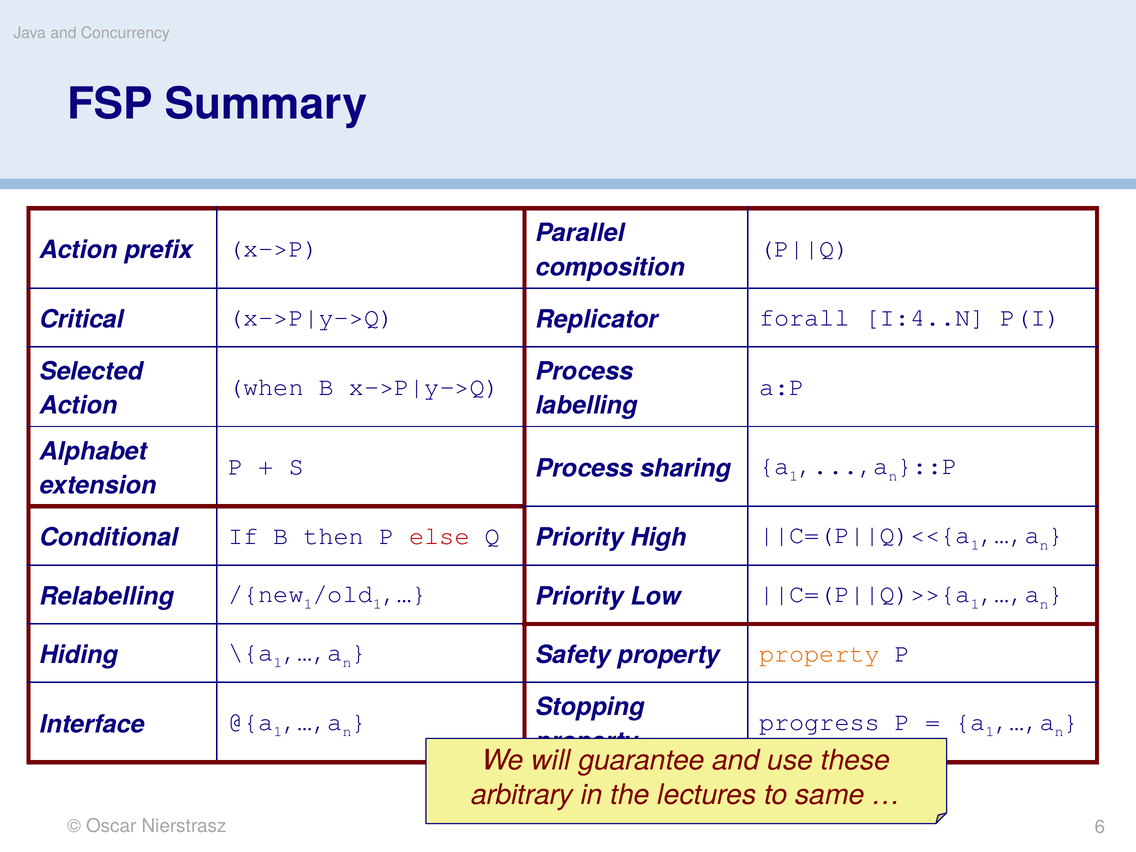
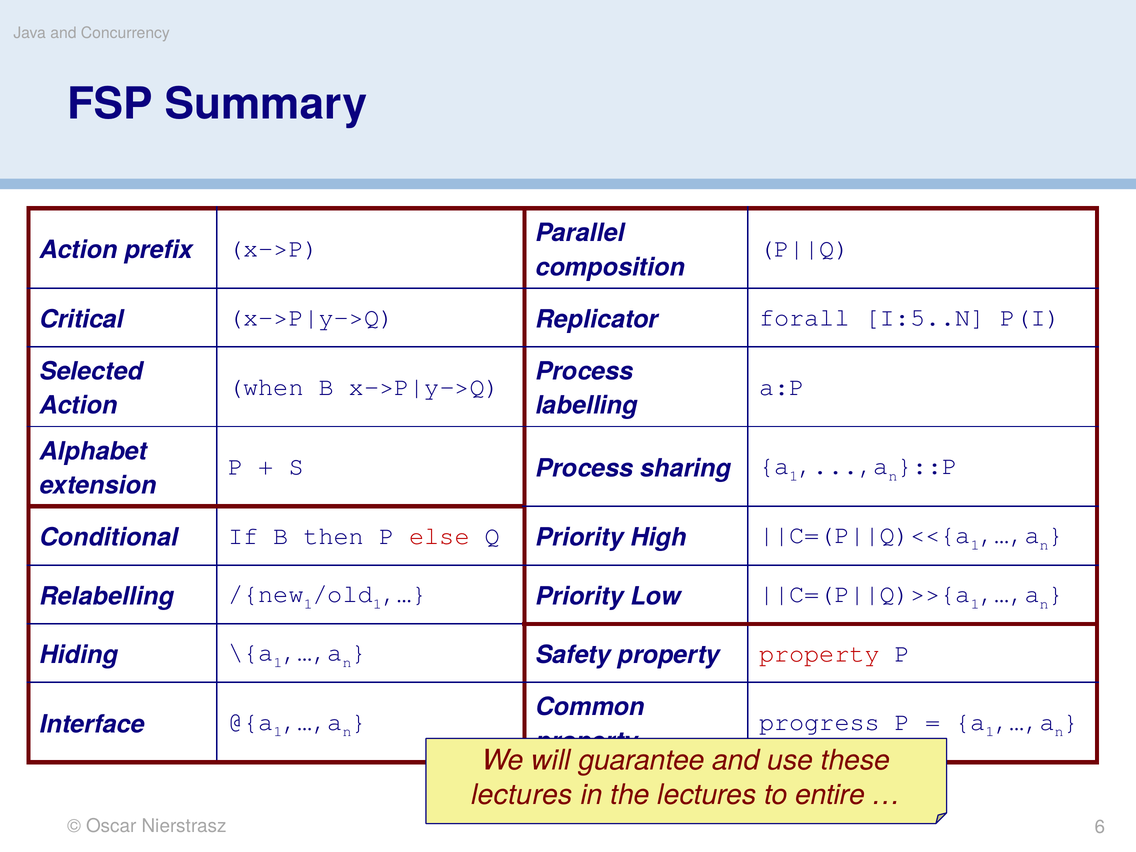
I:4..N: I:4..N -> I:5..N (925, 318)
property colour: orange -> red (820, 653)
Stopping: Stopping -> Common (590, 707)
arbitrary: arbitrary -> lectures (522, 795)
same: same -> entire (830, 795)
